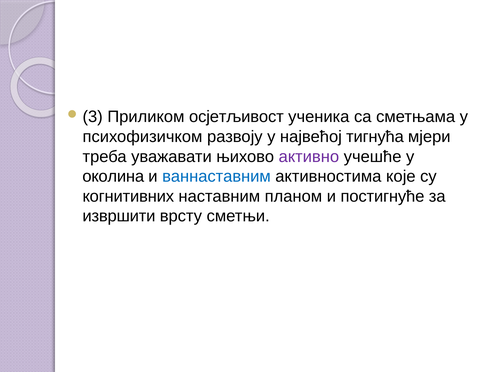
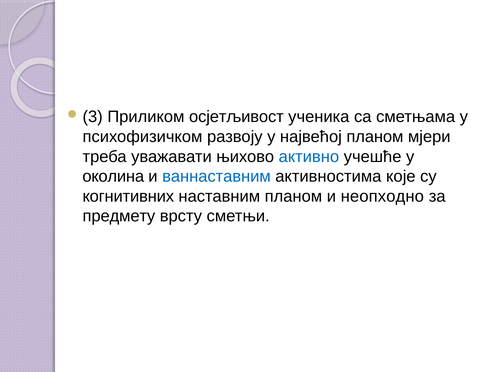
највећој тигнућа: тигнућа -> планом (375, 137)
активно colour: purple -> blue (309, 157)
постигнуће: постигнуће -> неопходно (382, 196)
извршити: извршити -> предмету (119, 216)
